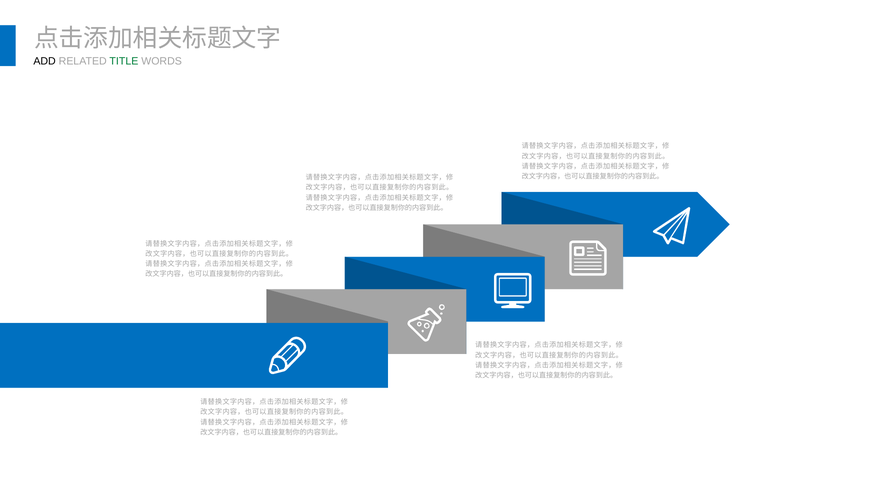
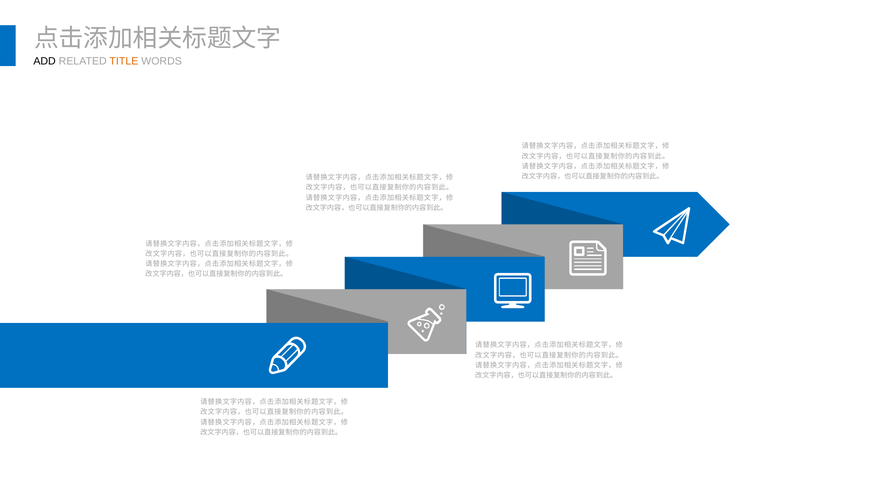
TITLE colour: green -> orange (124, 61)
